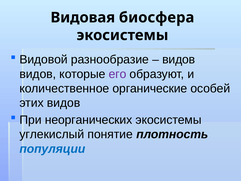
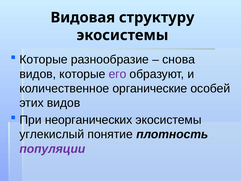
биосфера: биосфера -> структуру (157, 18)
Видовой: Видовой -> Которые (44, 59)
видов: видов -> снова (179, 59)
популяции colour: blue -> purple (52, 149)
